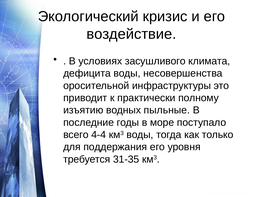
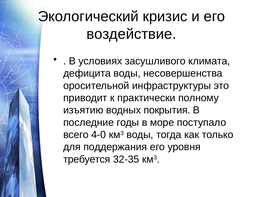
пыльные: пыльные -> покрытия (167, 110)
4-4: 4-4 -> 4-0 (99, 135)
31-35: 31-35 -> 32-35 (126, 159)
